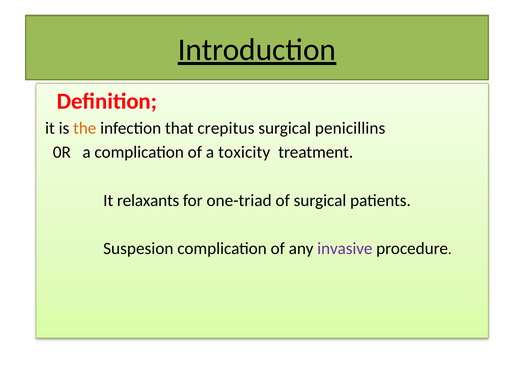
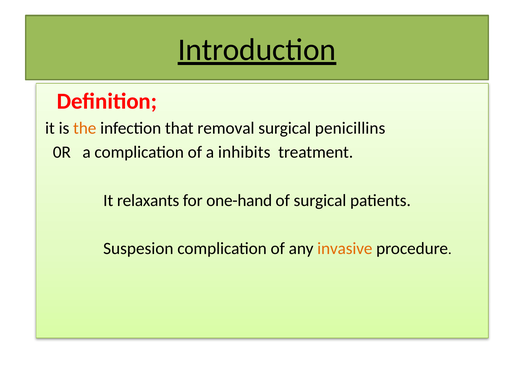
crepitus: crepitus -> removal (226, 128)
toxicity: toxicity -> inhibits (244, 152)
one-triad: one-triad -> one-hand (239, 200)
invasive colour: purple -> orange (345, 248)
